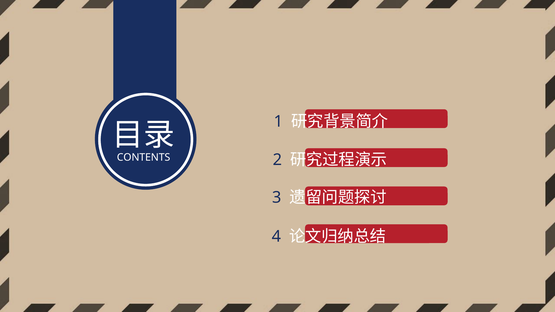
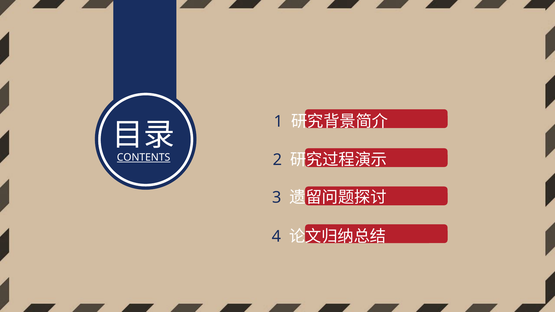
CONTENTS underline: none -> present (144, 158)
